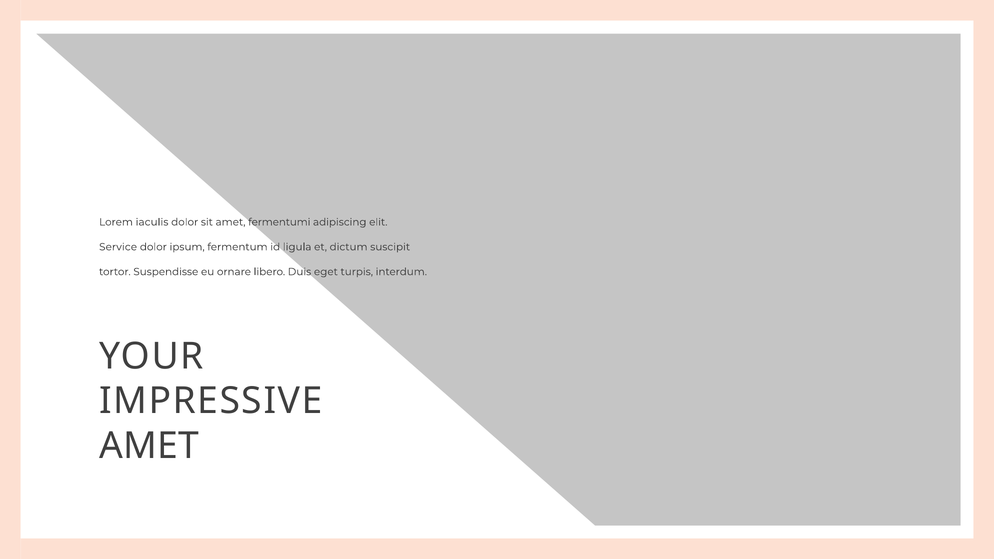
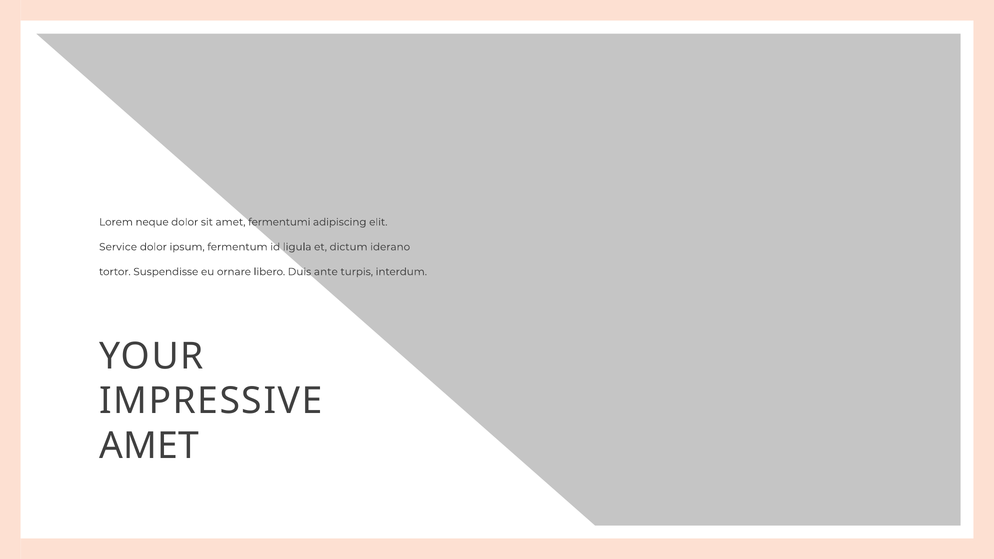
iaculis: iaculis -> neque (152, 222)
suscipit: suscipit -> iderano (390, 247)
eget: eget -> ante (326, 272)
